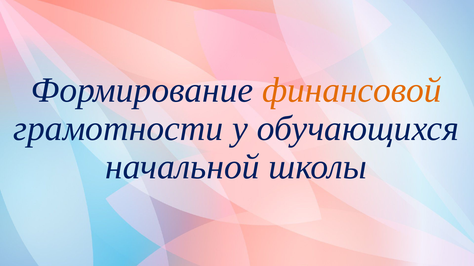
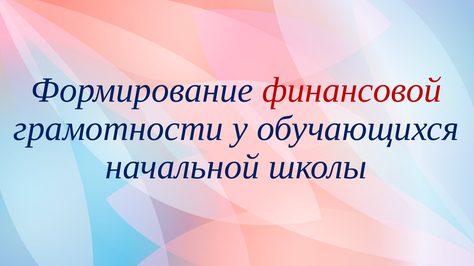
финансовой colour: orange -> red (352, 90)
